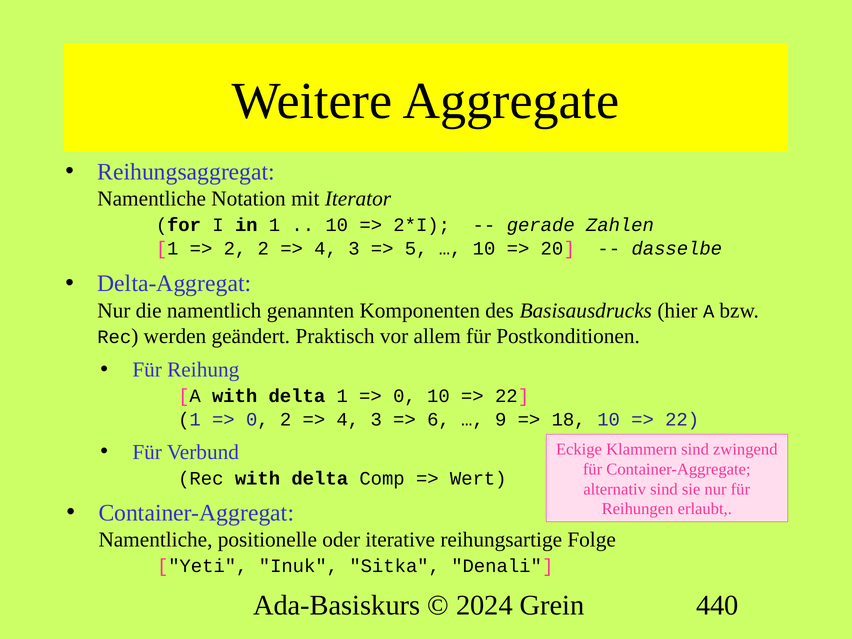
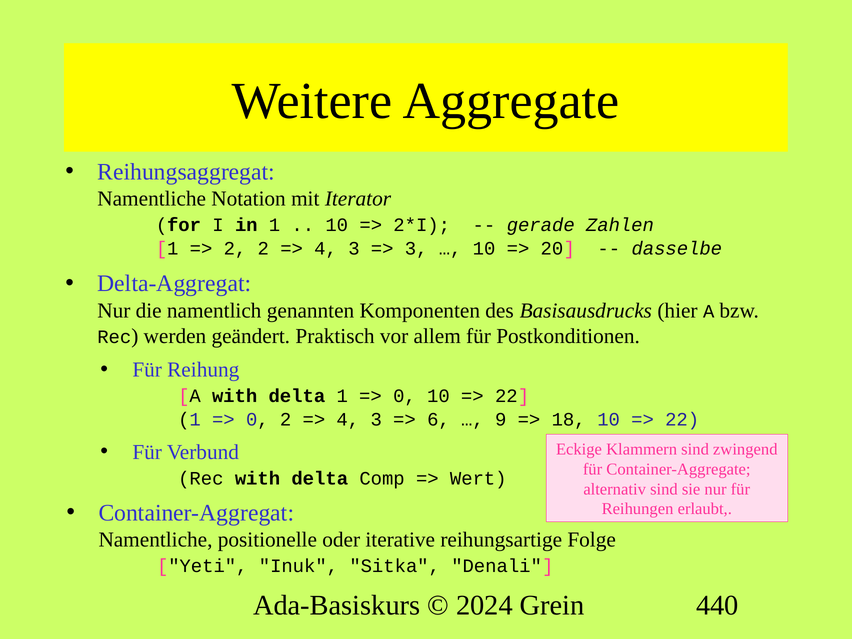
5: 5 -> 3 (416, 248)
